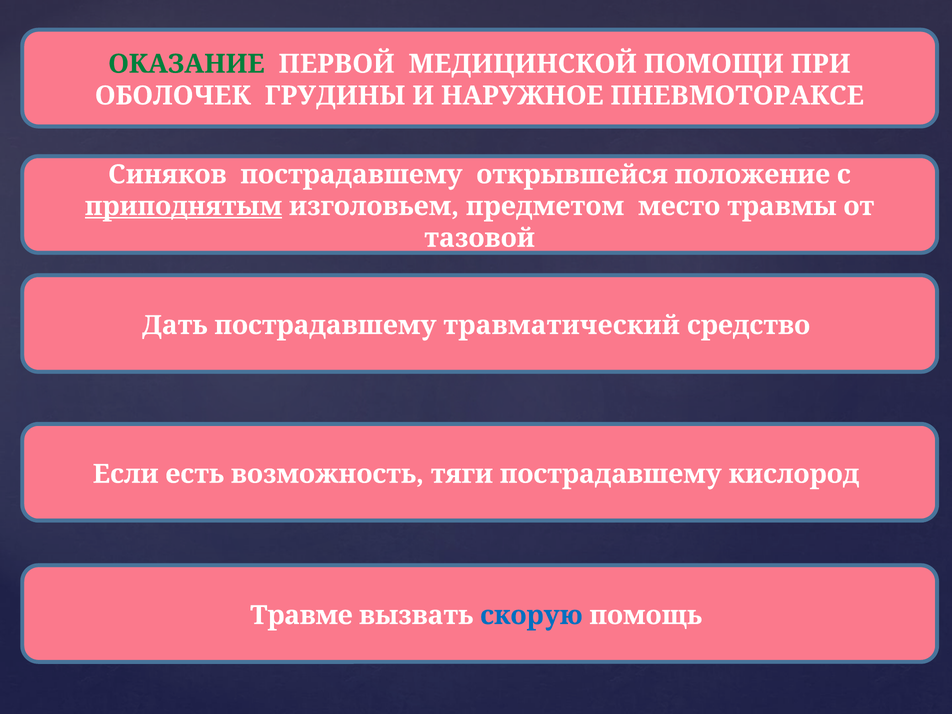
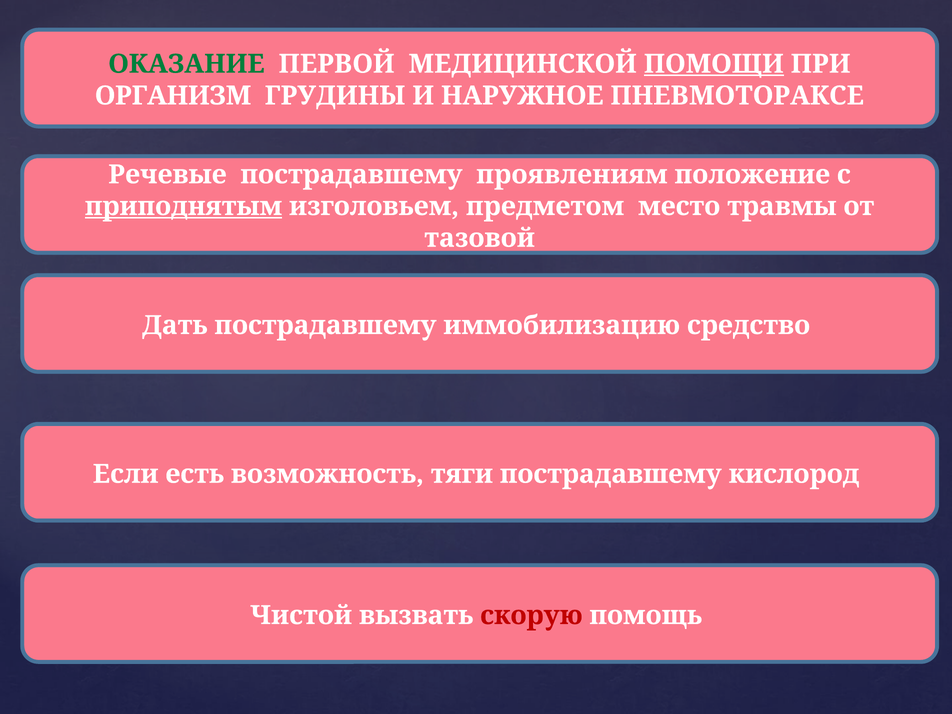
ПОМОЩИ underline: none -> present (714, 64)
ОБОЛОЧЕК: ОБОЛОЧЕК -> ОРГАНИЗМ (173, 96)
Синяков: Синяков -> Речевые (167, 175)
открывшейся: открывшейся -> проявлениям (572, 175)
травматический: травматический -> иммобилизацию (562, 325)
Травме: Травме -> Чистой (301, 615)
скорую colour: blue -> red (531, 615)
